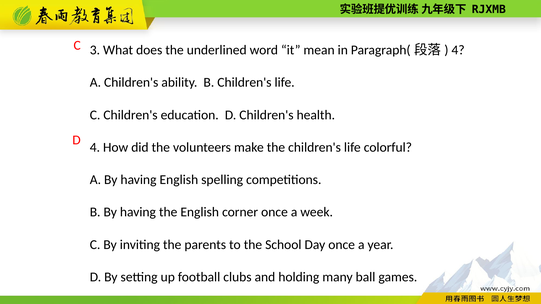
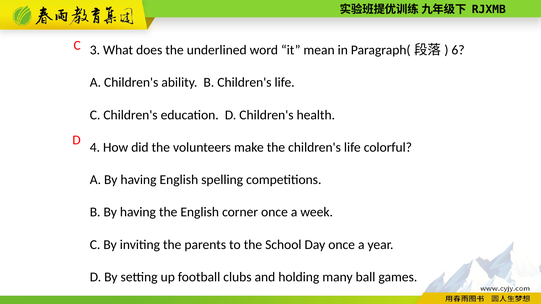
4: 4 -> 6 (458, 50)
